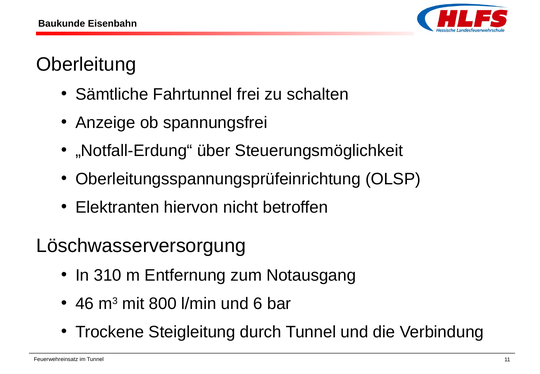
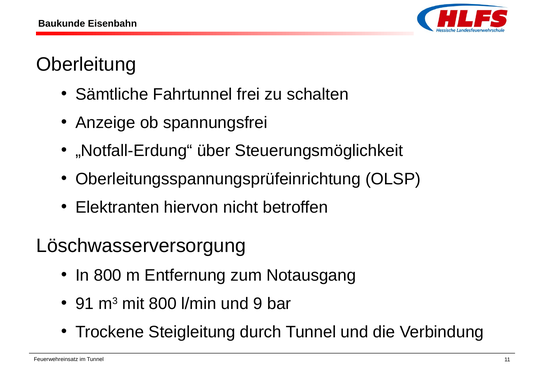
In 310: 310 -> 800 (108, 275)
46: 46 -> 91 (85, 304)
6: 6 -> 9 (258, 304)
